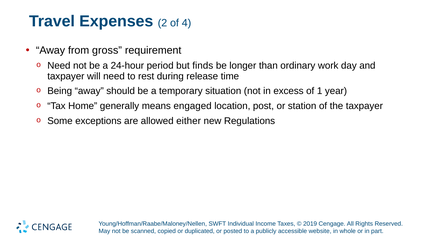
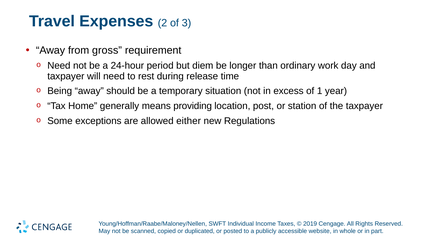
4: 4 -> 3 (187, 23)
finds: finds -> diem (203, 66)
engaged: engaged -> providing (193, 106)
